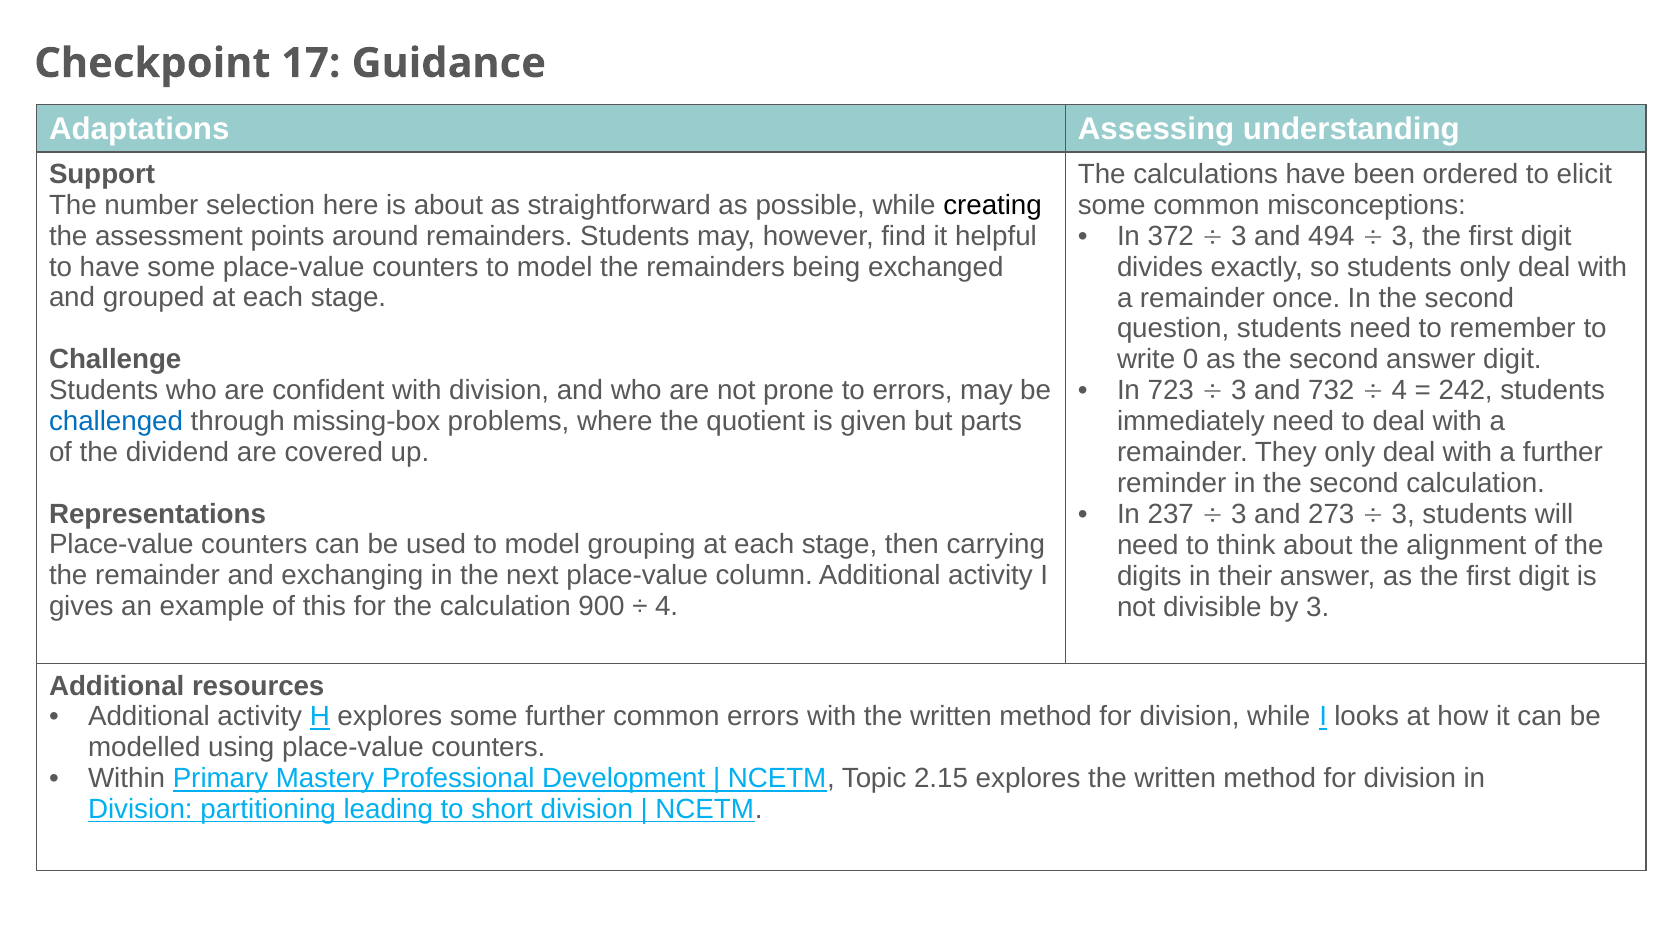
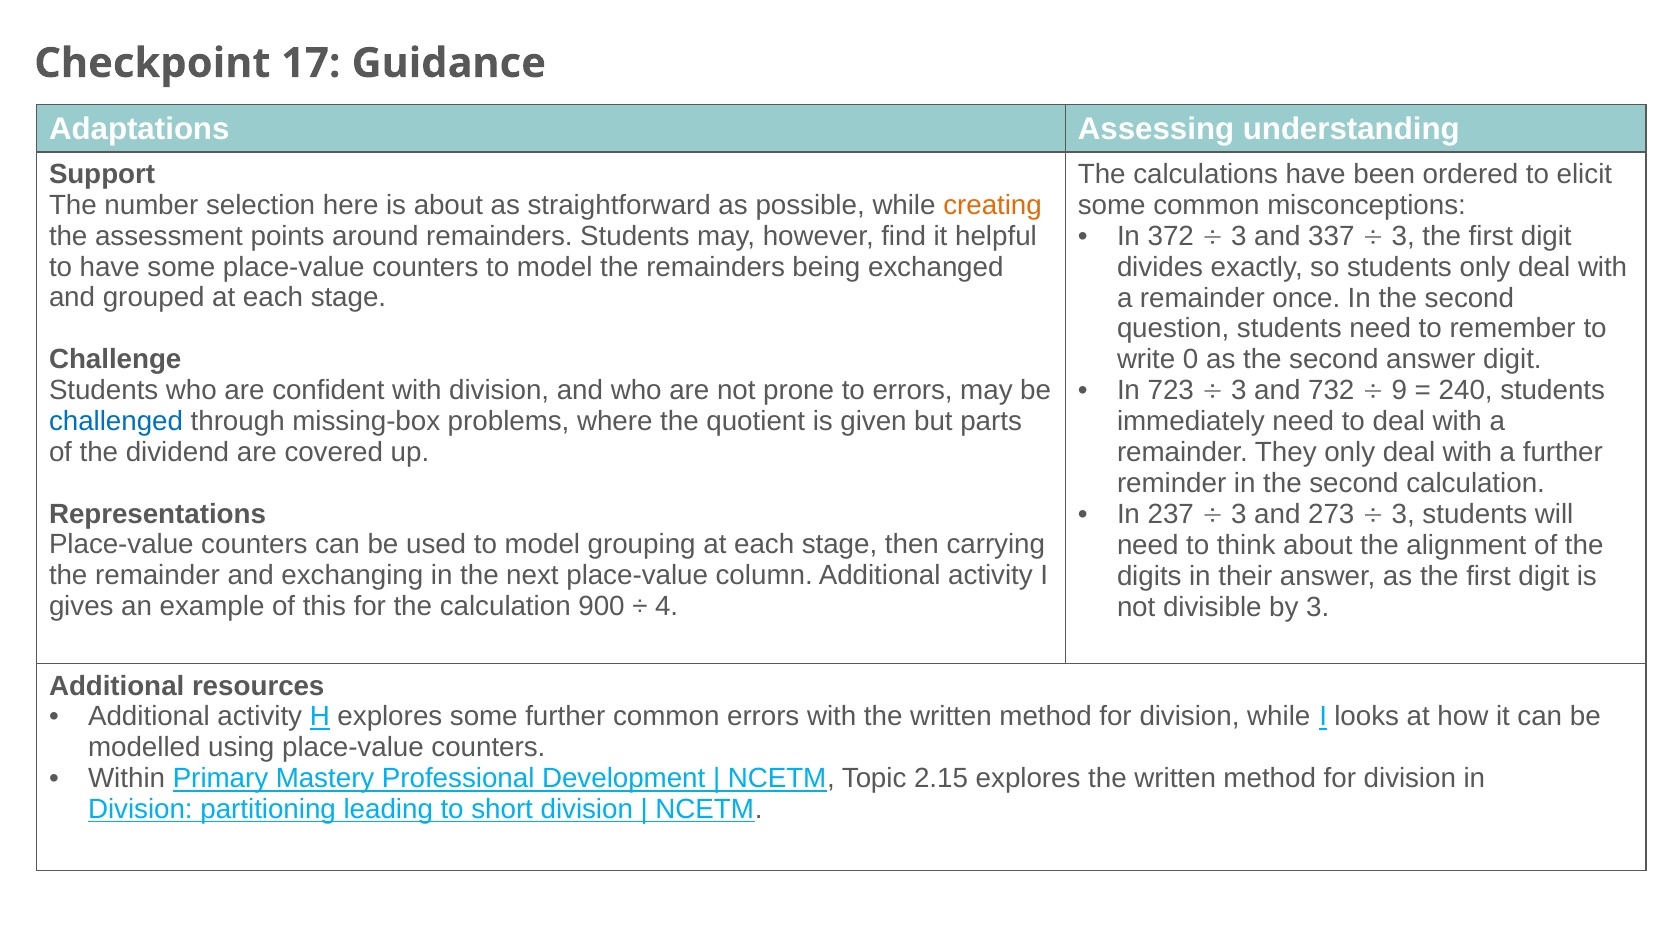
creating colour: black -> orange (993, 205)
494: 494 -> 337 (1331, 236)
4: 4 -> 9 (1399, 391)
242: 242 -> 240 (1466, 391)
